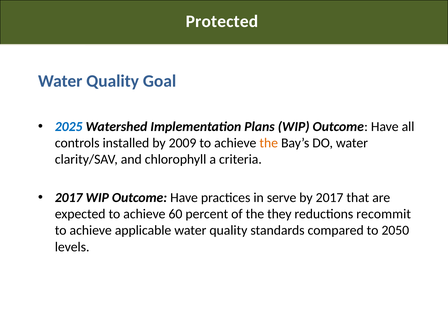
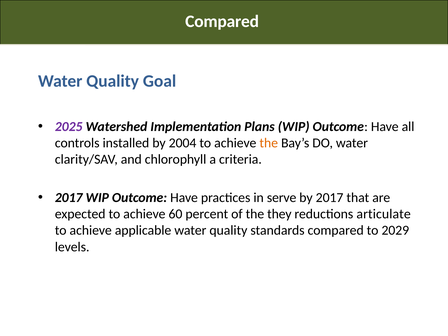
Protected: Protected -> Compared (222, 21)
2025 colour: blue -> purple (69, 127)
2009: 2009 -> 2004 (183, 143)
recommit: recommit -> articulate (384, 214)
2050: 2050 -> 2029 (395, 230)
